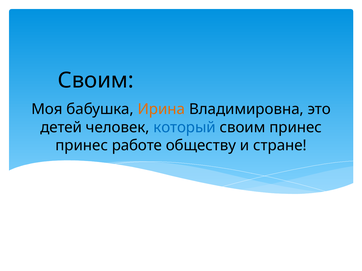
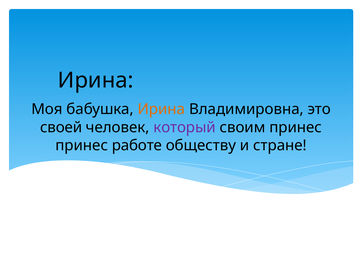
Своим: Своим -> Ирина (96, 81)
детей: детей -> своей (61, 128)
который colour: blue -> purple (185, 128)
